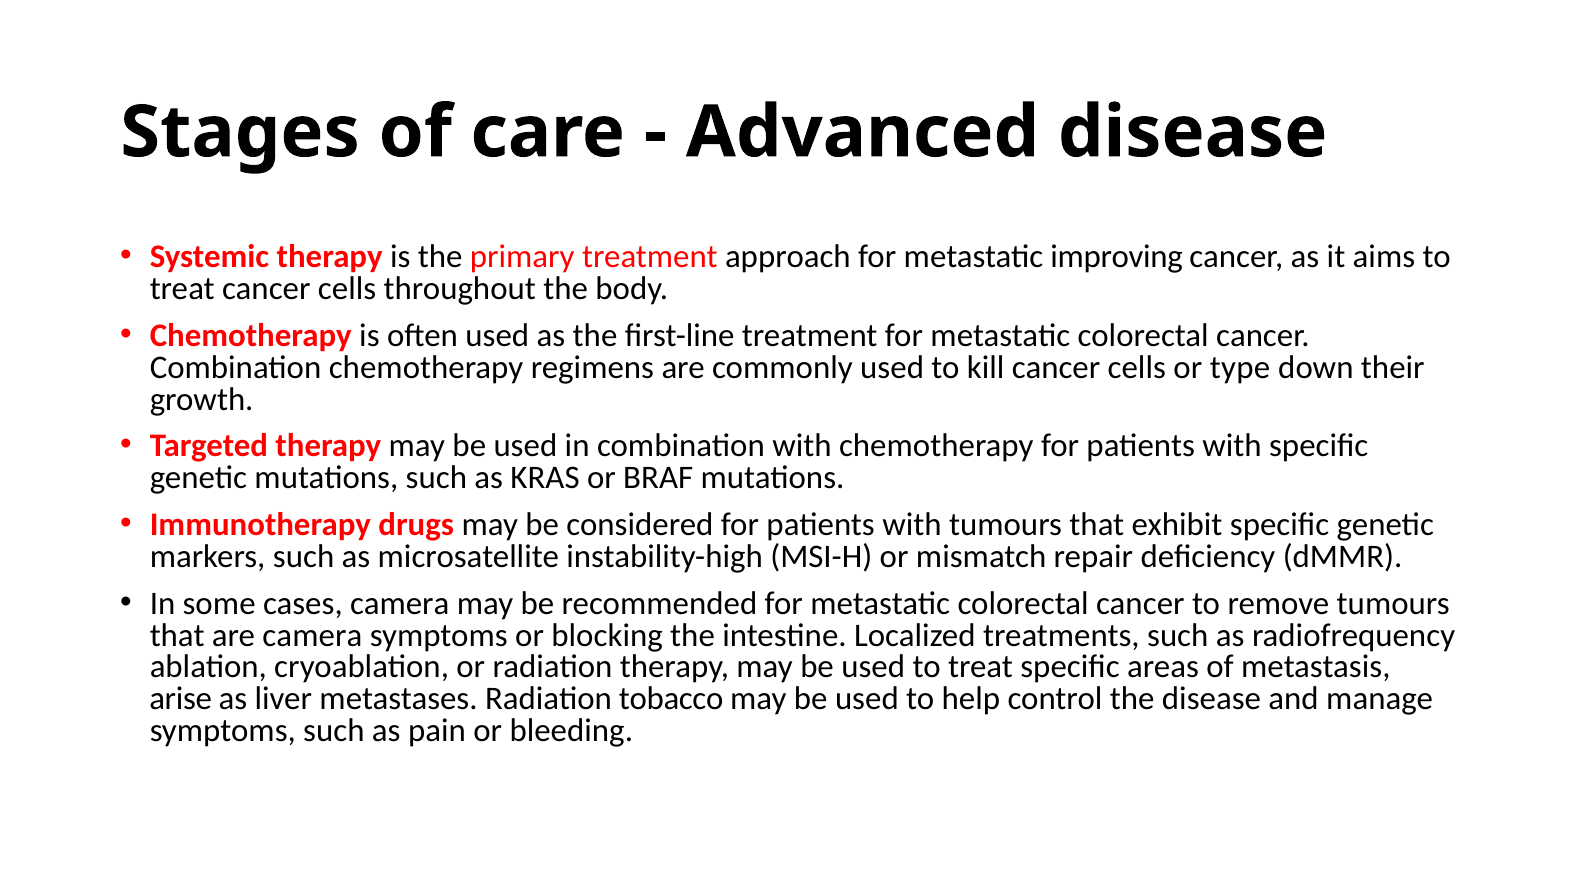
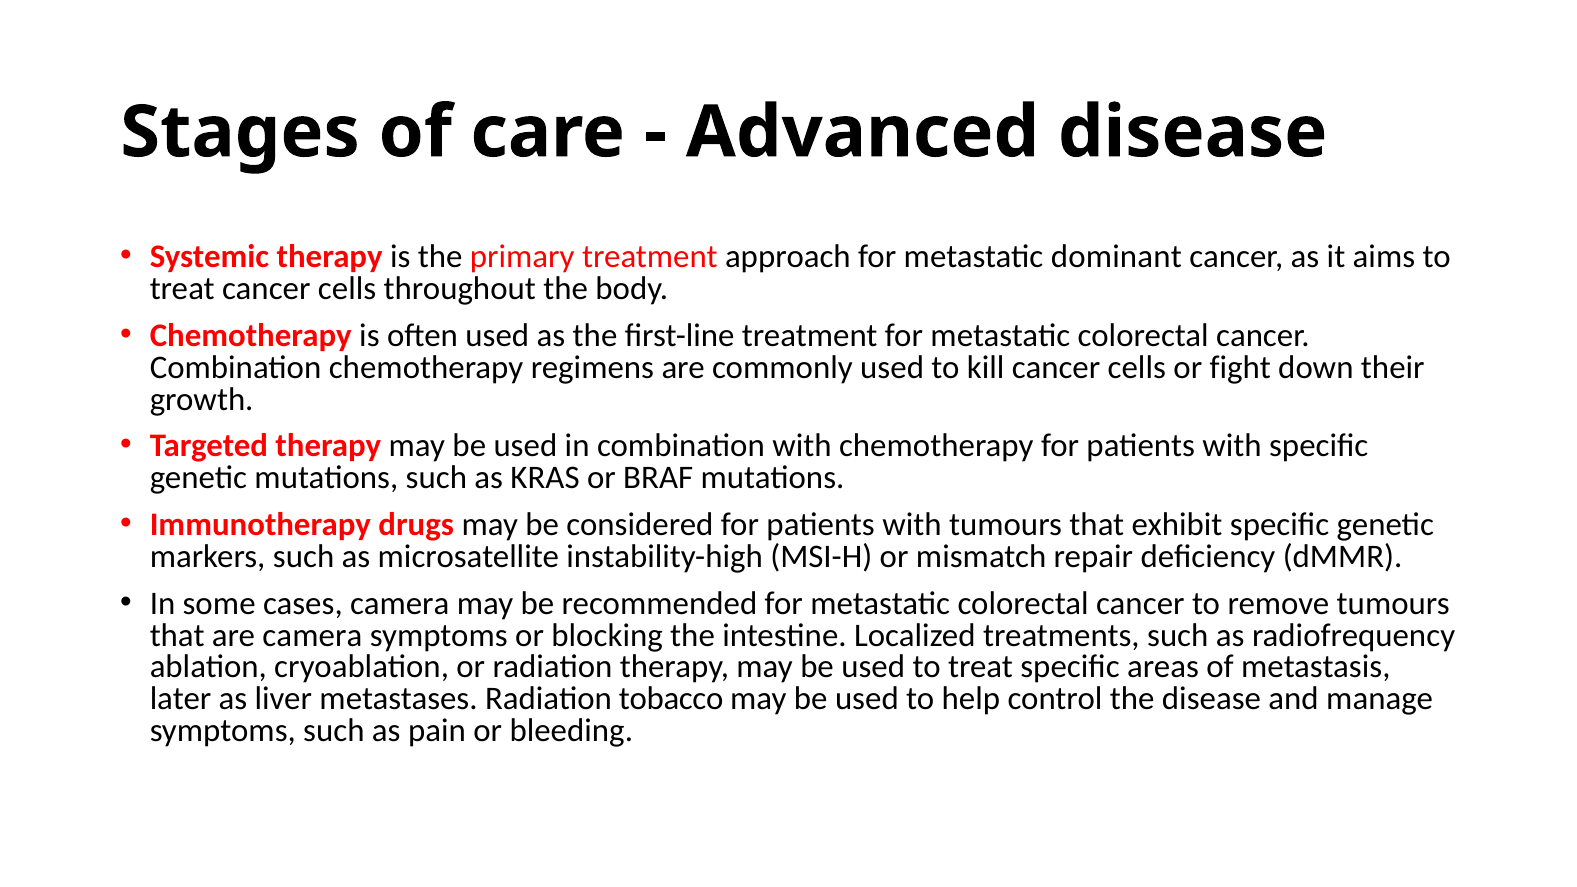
improving: improving -> dominant (1116, 257)
type: type -> fight (1240, 367)
arise: arise -> later (181, 699)
